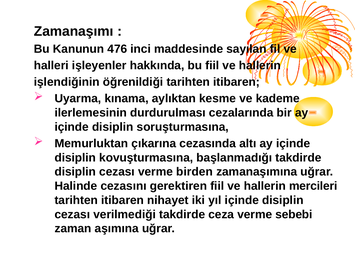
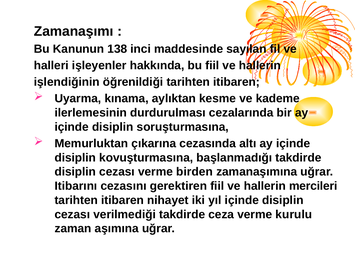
476: 476 -> 138 (117, 49)
Halinde: Halinde -> Itibarını (76, 186)
sebebi: sebebi -> kurulu (294, 215)
